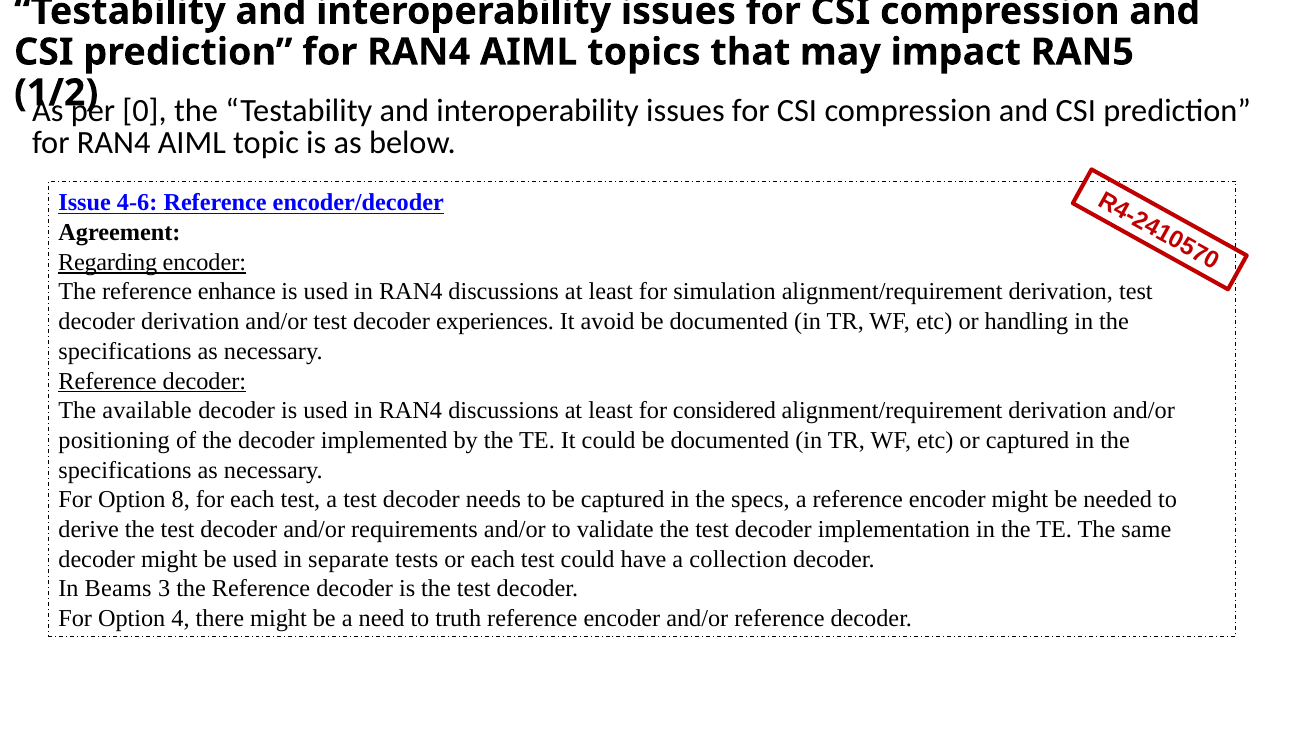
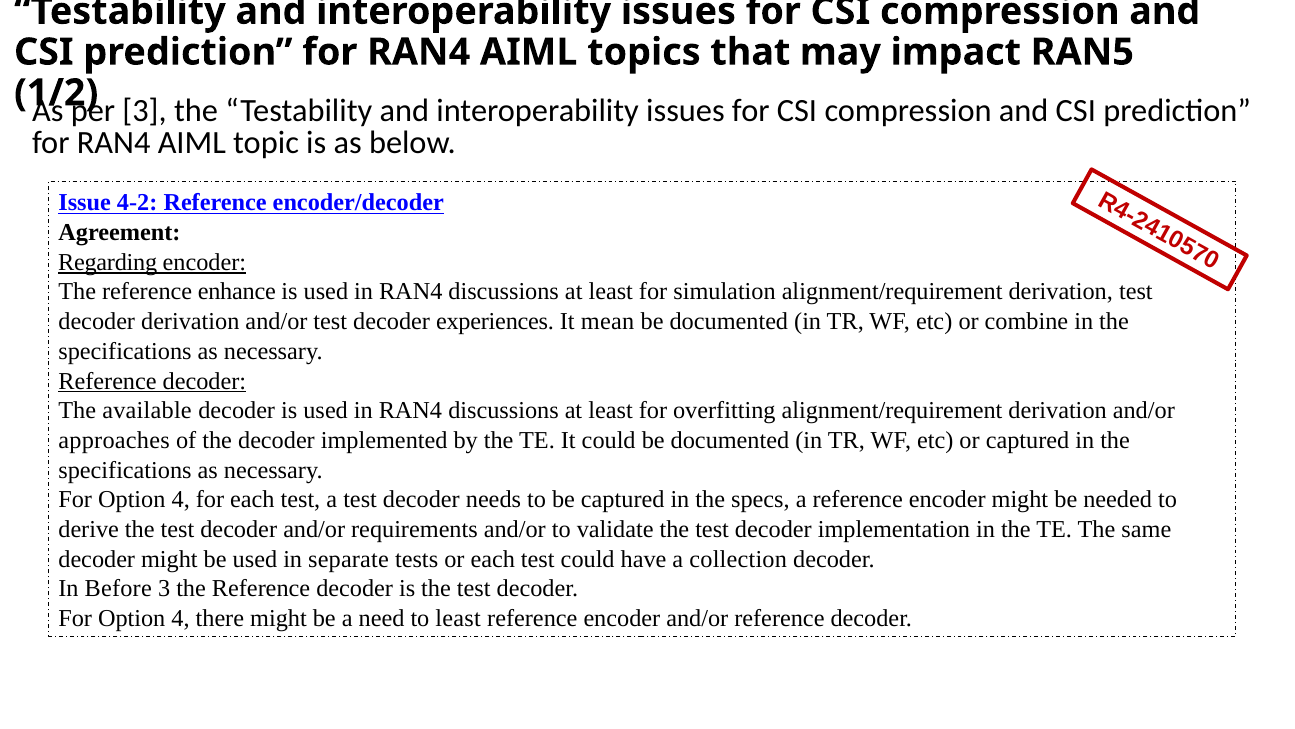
0: 0 -> 3 (145, 111)
4-6: 4-6 -> 4-2 (137, 203)
avoid: avoid -> mean (608, 322)
handling: handling -> combine (1026, 322)
considered: considered -> overfitting (724, 411)
positioning: positioning -> approaches (114, 440)
8: 8 -> 4 (181, 500)
Beams: Beams -> Before (118, 589)
to truth: truth -> least (458, 618)
